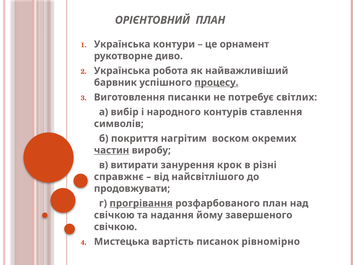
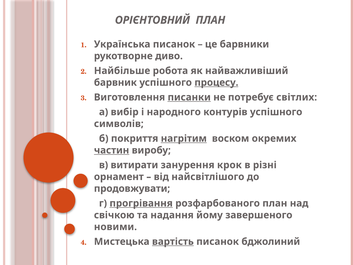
Українська контури: контури -> писанок (174, 44)
орнамент: орнамент -> барвники (244, 44)
Українська: Українська -> Найбільше (122, 71)
писанки underline: none -> present (189, 97)
контурів ставлення: ставлення -> успішного (276, 112)
нагрітим underline: none -> present (184, 138)
справжнє: справжнє -> орнамент (119, 177)
свічкою: свічкою -> новими (115, 227)
вартість underline: none -> present (173, 241)
рівномірно: рівномірно -> бджолиний (271, 241)
